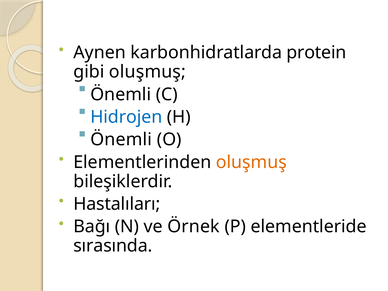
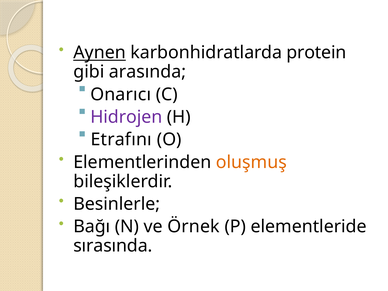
Aynen underline: none -> present (100, 53)
gibi oluşmuş: oluşmuş -> arasında (148, 72)
Önemli: Önemli -> Onarıcı (121, 94)
Hidrojen colour: blue -> purple (126, 117)
Önemli: Önemli -> Etrafını (121, 140)
Hastalıları: Hastalıları -> Besinlerle (117, 204)
